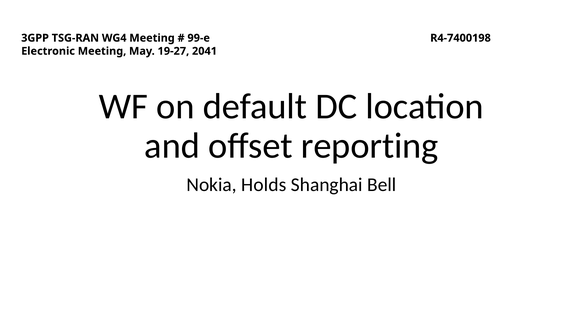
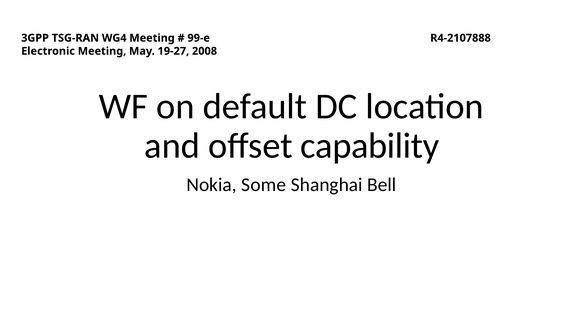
R4-7400198: R4-7400198 -> R4-2107888 (461, 38)
2041: 2041 -> 2008 (205, 51)
reporting: reporting -> capability (370, 146)
Holds: Holds -> Some (264, 185)
